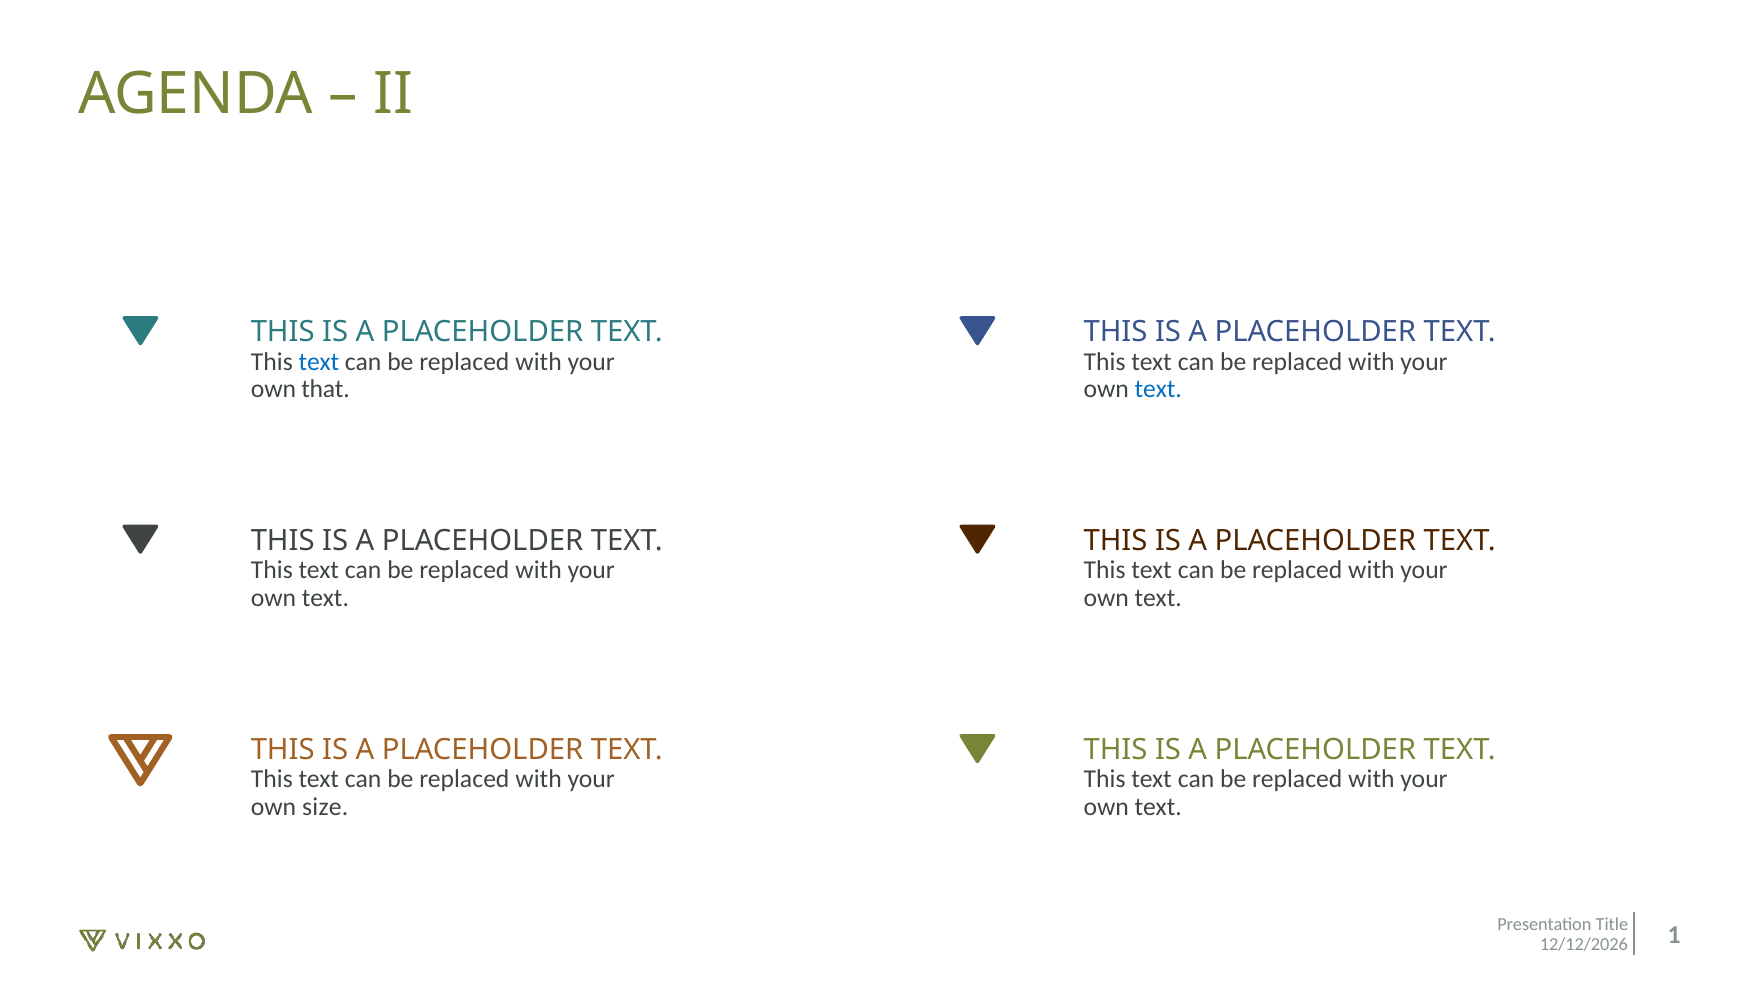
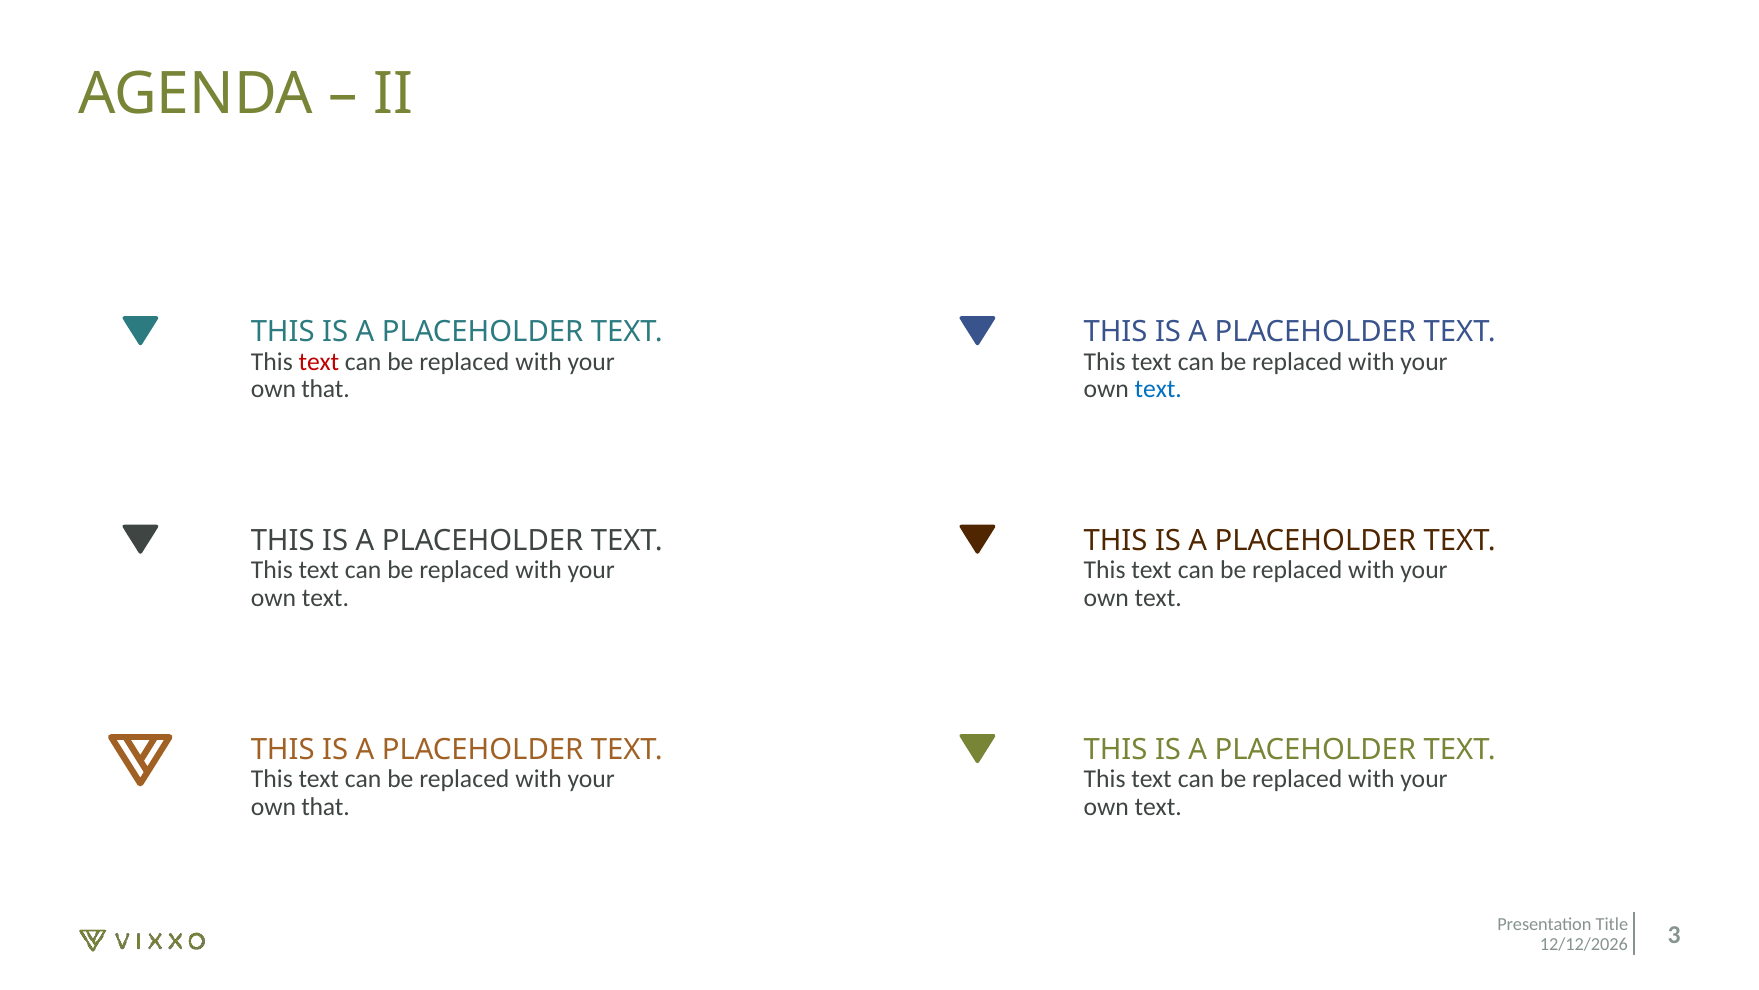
text colour: blue -> red (319, 361)
size: size -> that (326, 807)
1: 1 -> 3 (1674, 934)
